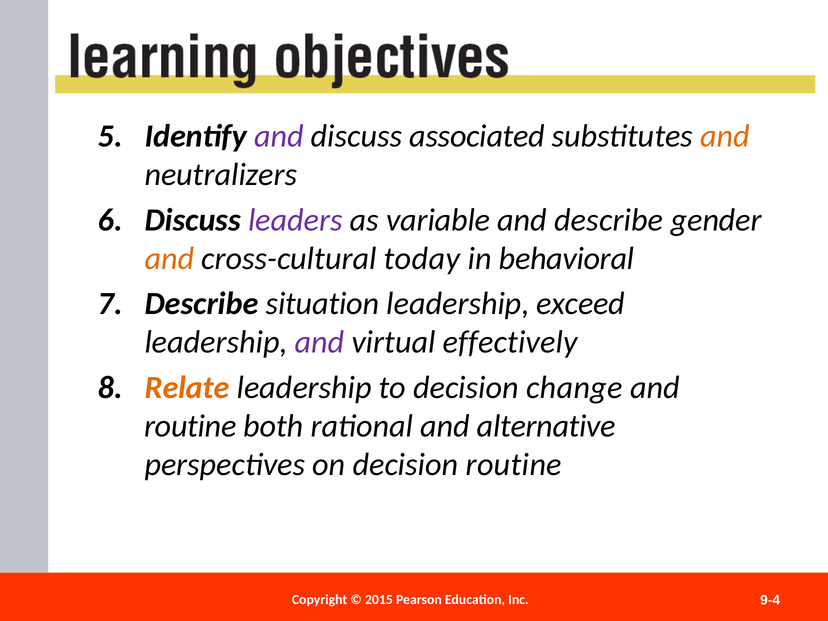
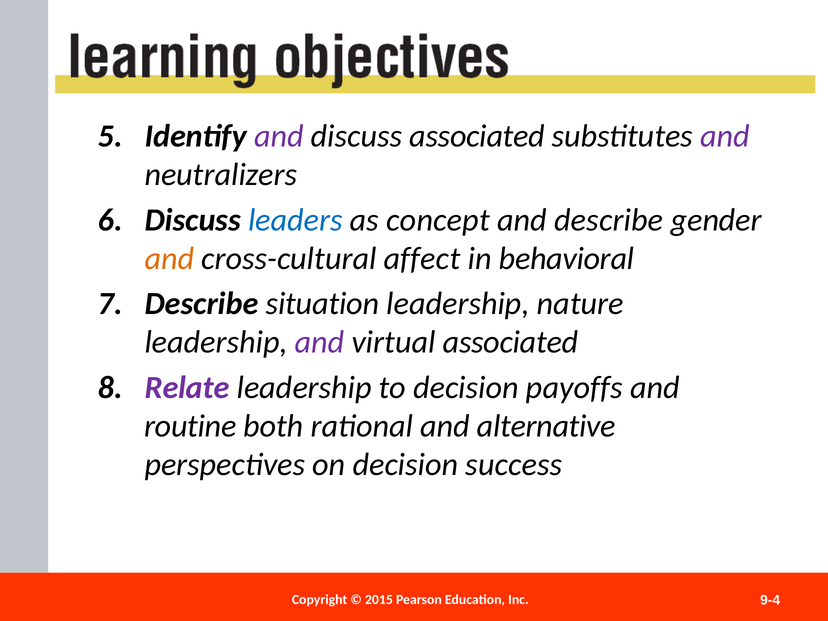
and colour: orange -> purple (725, 136)
leaders colour: purple -> blue (295, 220)
variable: variable -> concept (438, 220)
today: today -> affect (422, 259)
exceed: exceed -> nature (580, 304)
virtual effectively: effectively -> associated (510, 342)
Relate colour: orange -> purple (187, 387)
change: change -> payoffs (574, 387)
decision routine: routine -> success (514, 465)
